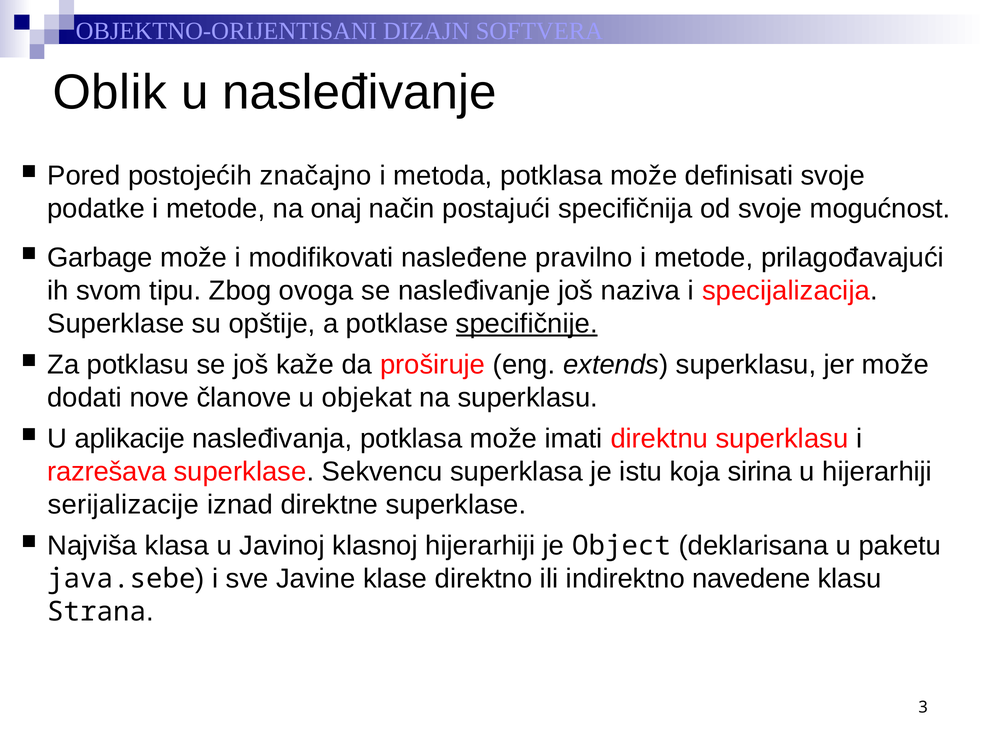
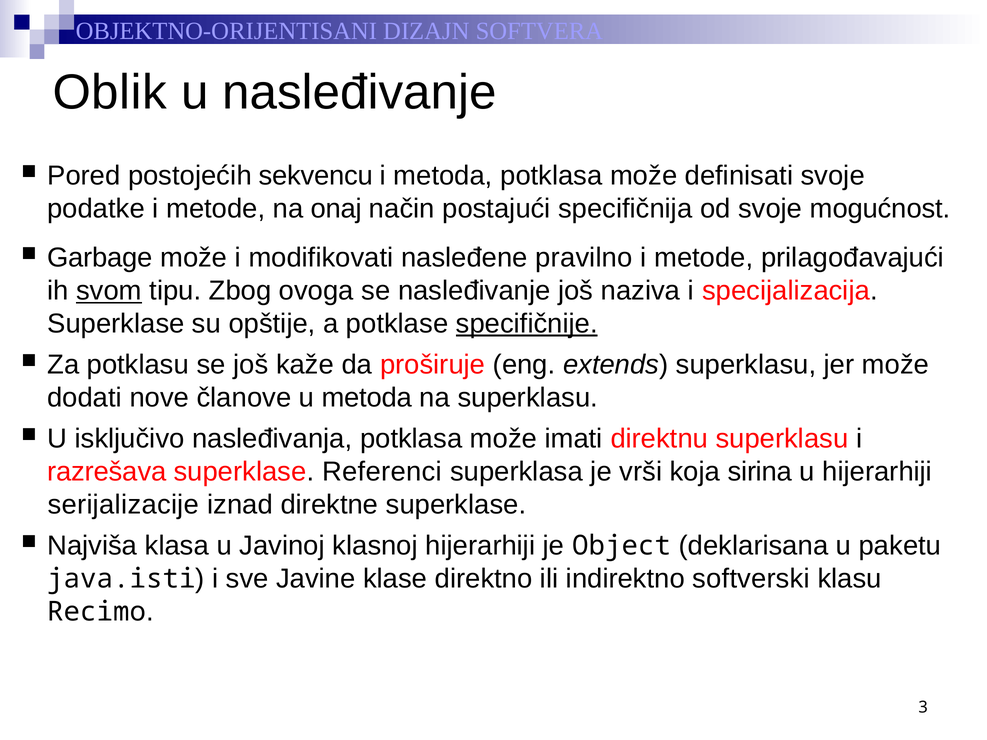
značajno: značajno -> sekvencu (316, 176)
svom underline: none -> present (109, 291)
u objekat: objekat -> metoda (367, 398)
aplikacije: aplikacije -> isključivo (130, 439)
Sekvencu: Sekvencu -> Referenci (382, 472)
istu: istu -> vrši (641, 472)
java.sebe: java.sebe -> java.isti (121, 579)
navedene: navedene -> softverski (751, 579)
Strana: Strana -> Recimo (97, 612)
